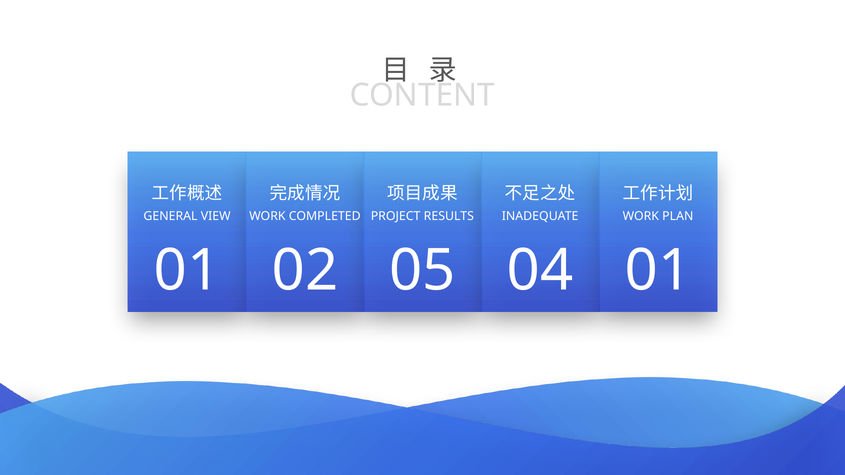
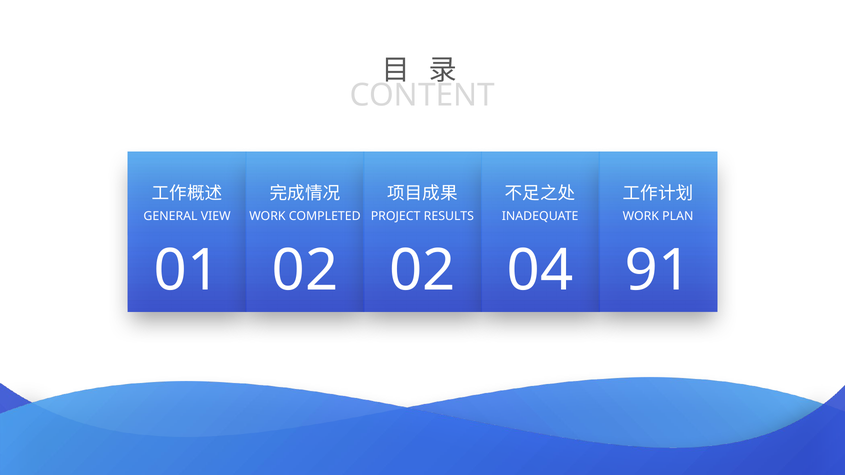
02 05: 05 -> 02 (422, 271)
04 01: 01 -> 91 (658, 271)
